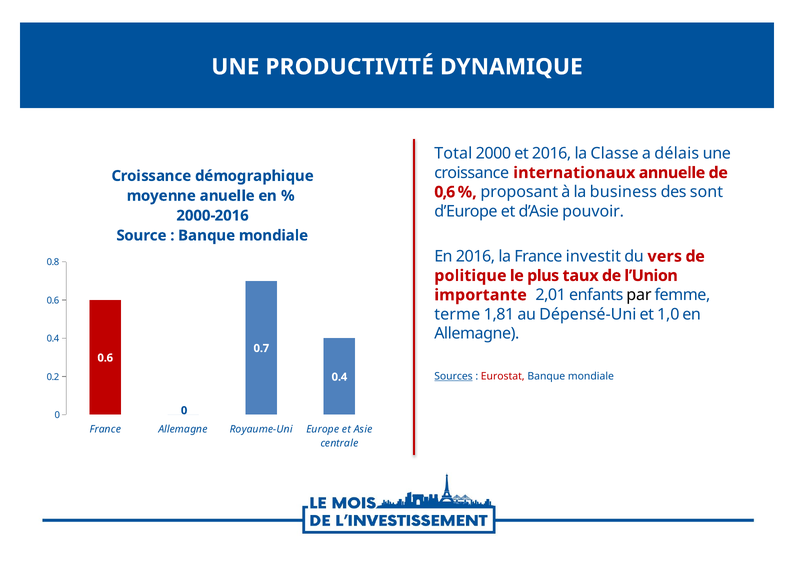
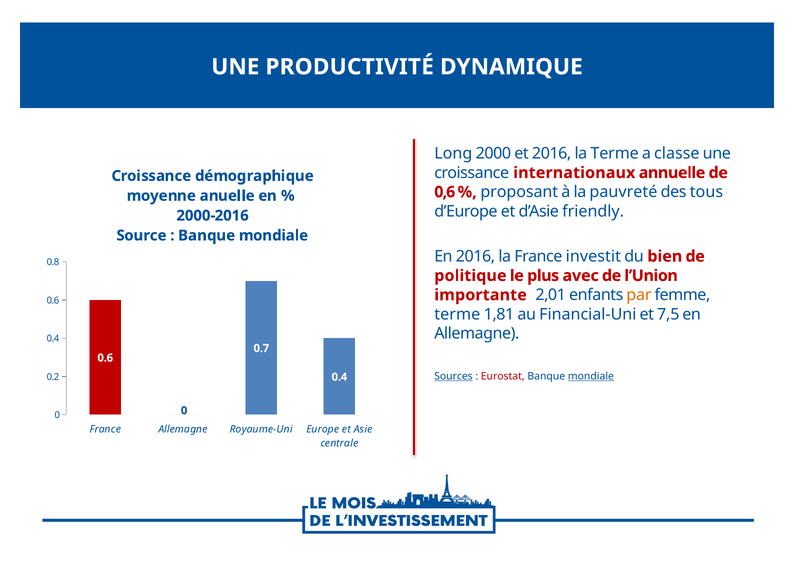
Total: Total -> Long (453, 154)
la Classe: Classe -> Terme (615, 154)
délais: délais -> classe (677, 154)
business: business -> pauvreté (623, 192)
sont: sont -> tous (706, 192)
pouvoir: pouvoir -> friendly (593, 211)
vers: vers -> bien (665, 256)
taux: taux -> avec (581, 276)
par colour: black -> orange (639, 295)
Dépensé-Uni: Dépensé-Uni -> Financial-Uni (588, 314)
1,0: 1,0 -> 7,5 (668, 314)
mondiale underline: none -> present (591, 376)
